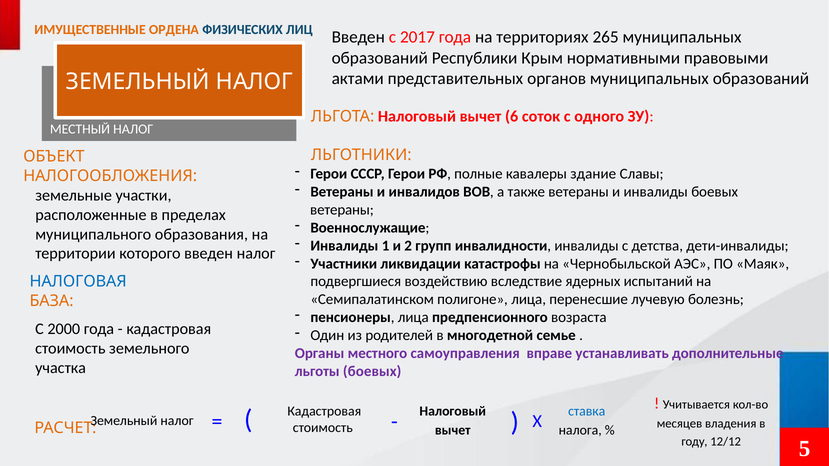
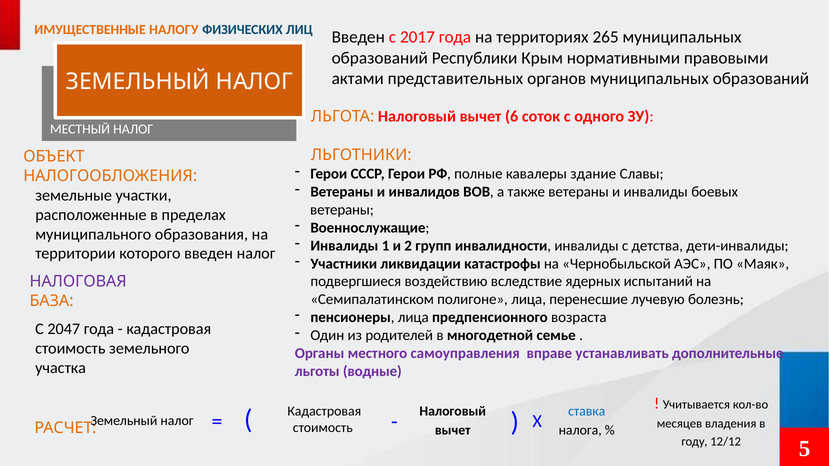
ОРДЕНА: ОРДЕНА -> НАЛОГУ (174, 30)
НАЛОГОВАЯ colour: blue -> purple (78, 282)
2000: 2000 -> 2047 (64, 329)
льготы боевых: боевых -> водные (372, 372)
